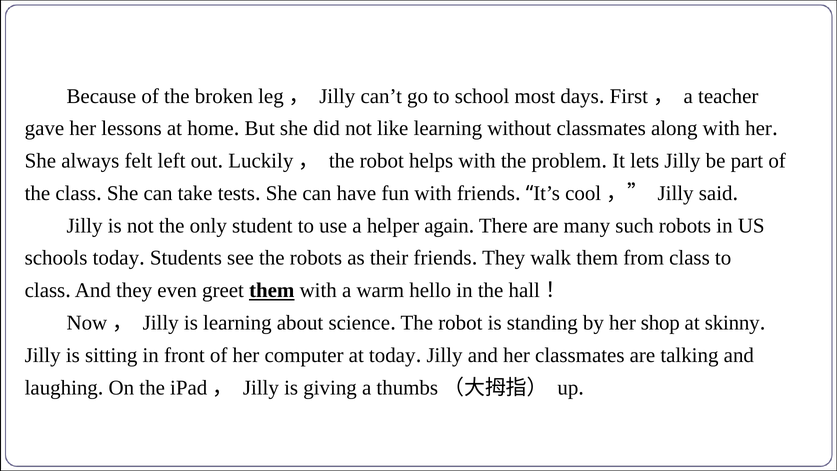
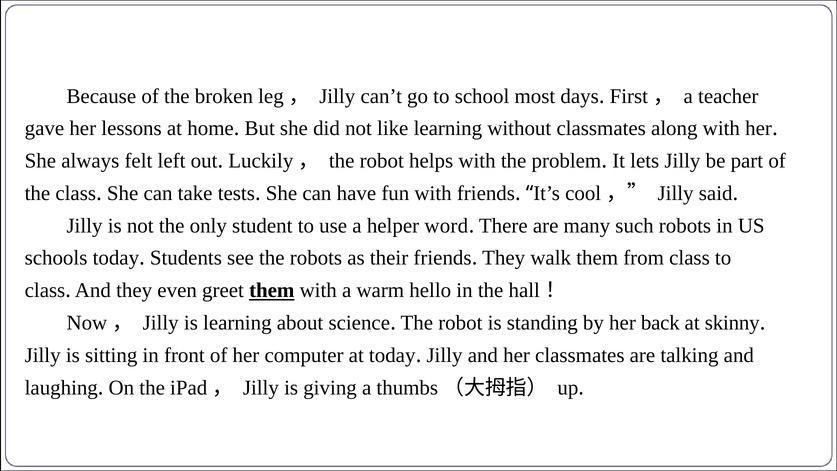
again: again -> word (446, 226)
shop: shop -> back (660, 323)
